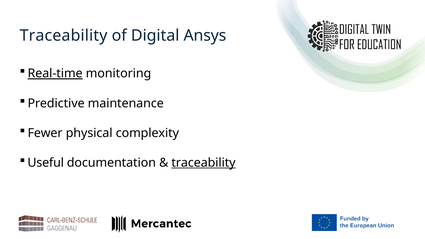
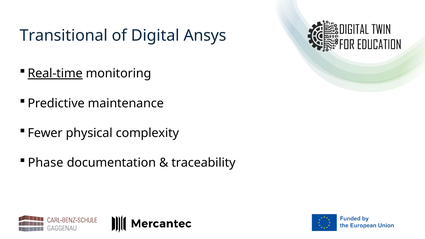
Traceability: Traceability -> Transitional (64, 36)
Useful: Useful -> Phase (46, 163)
traceability underline: present -> none (204, 163)
